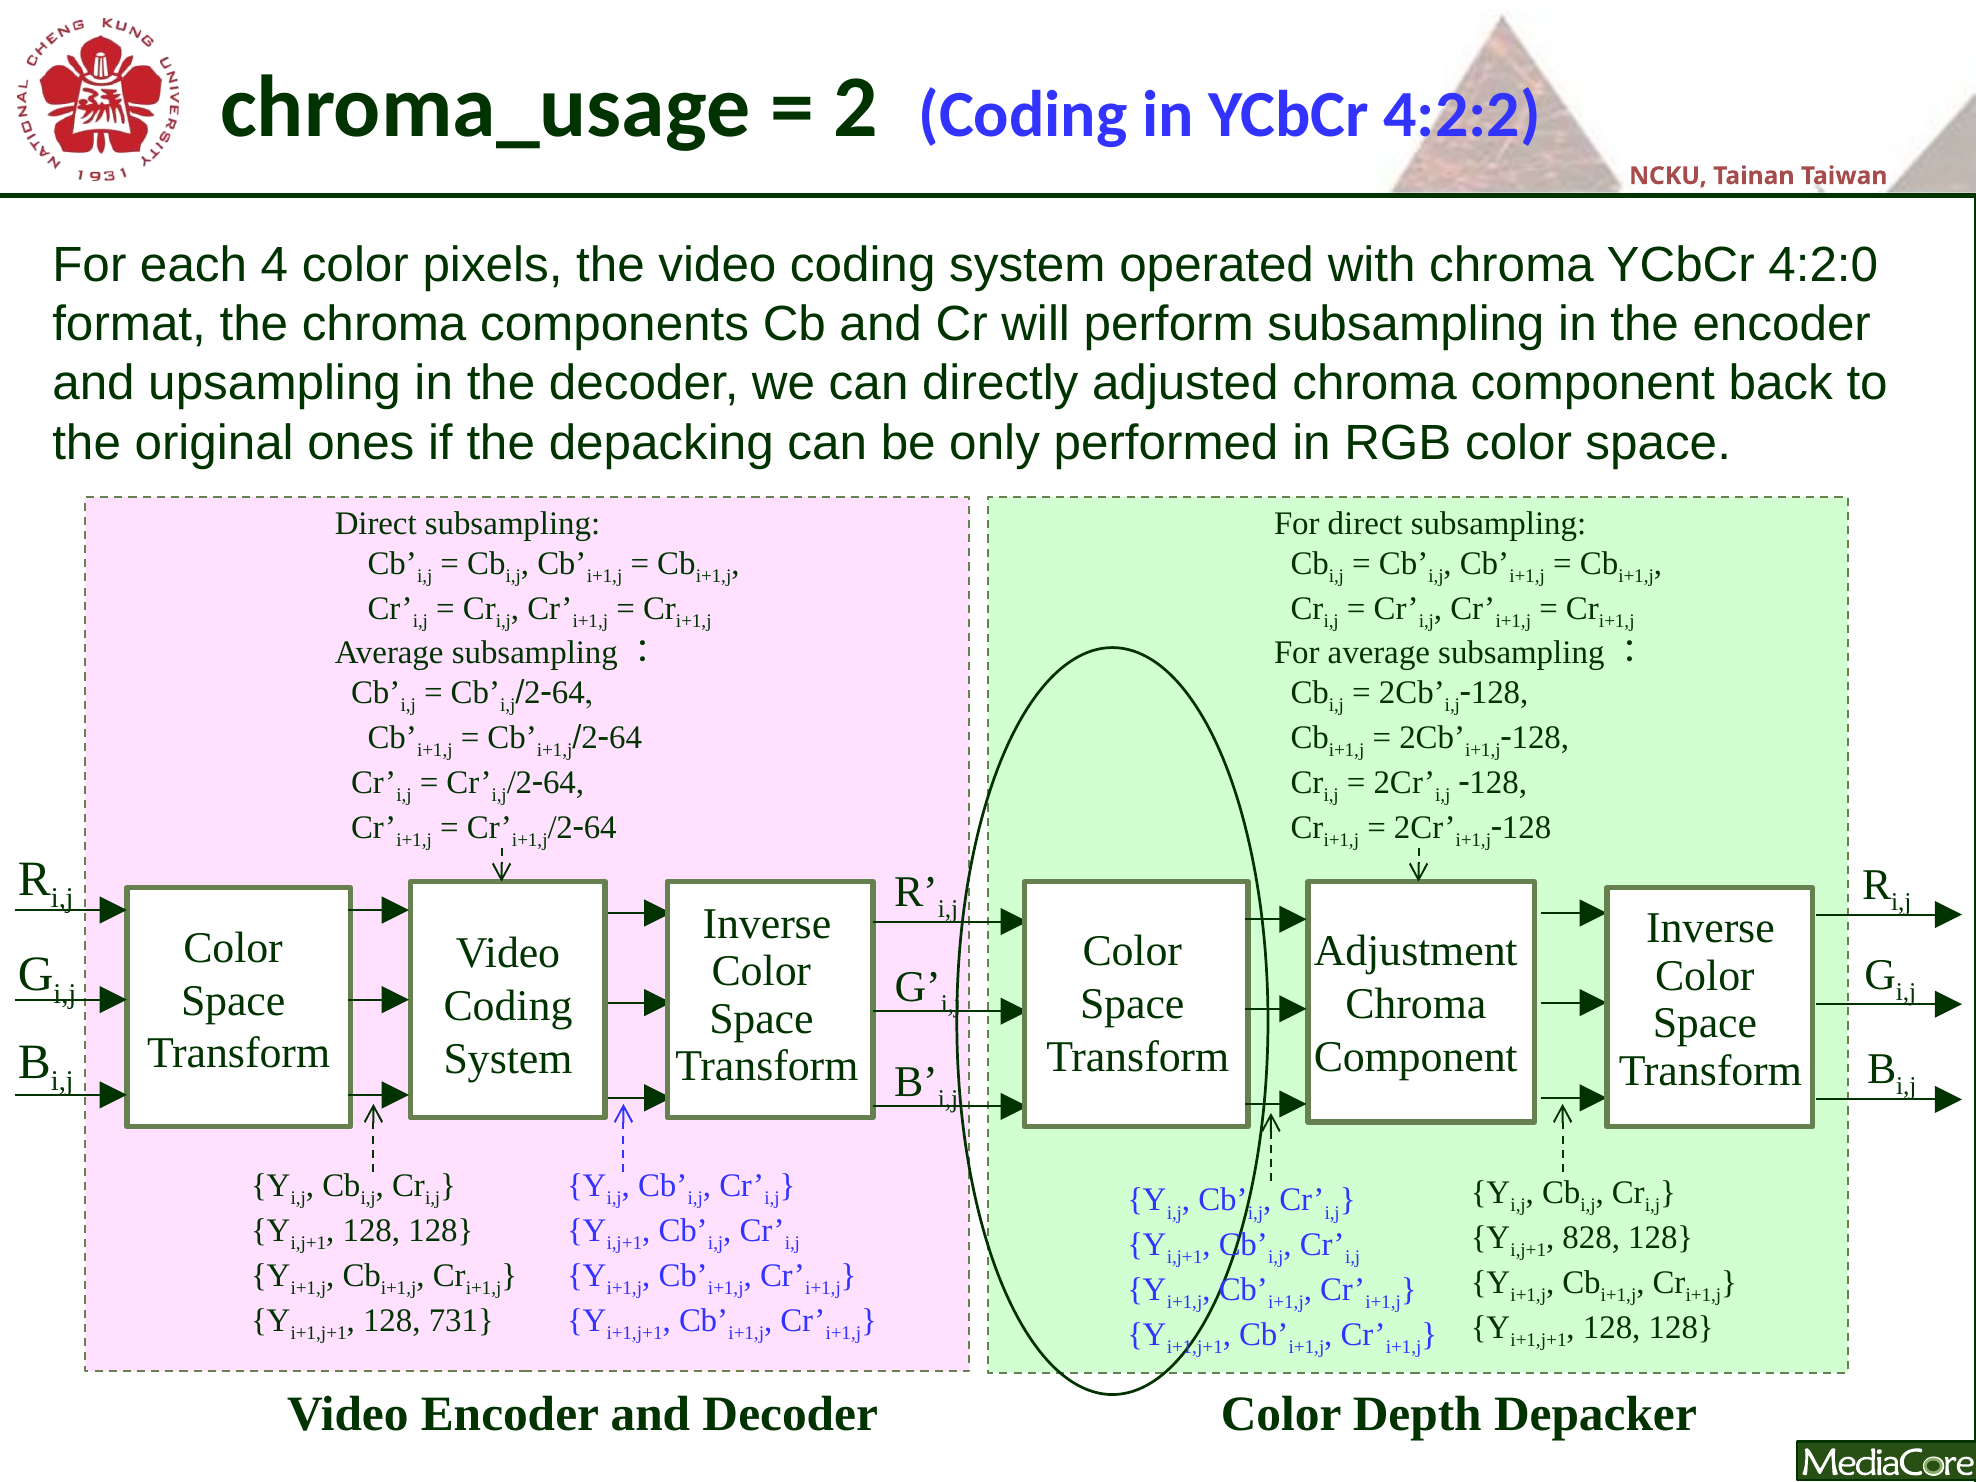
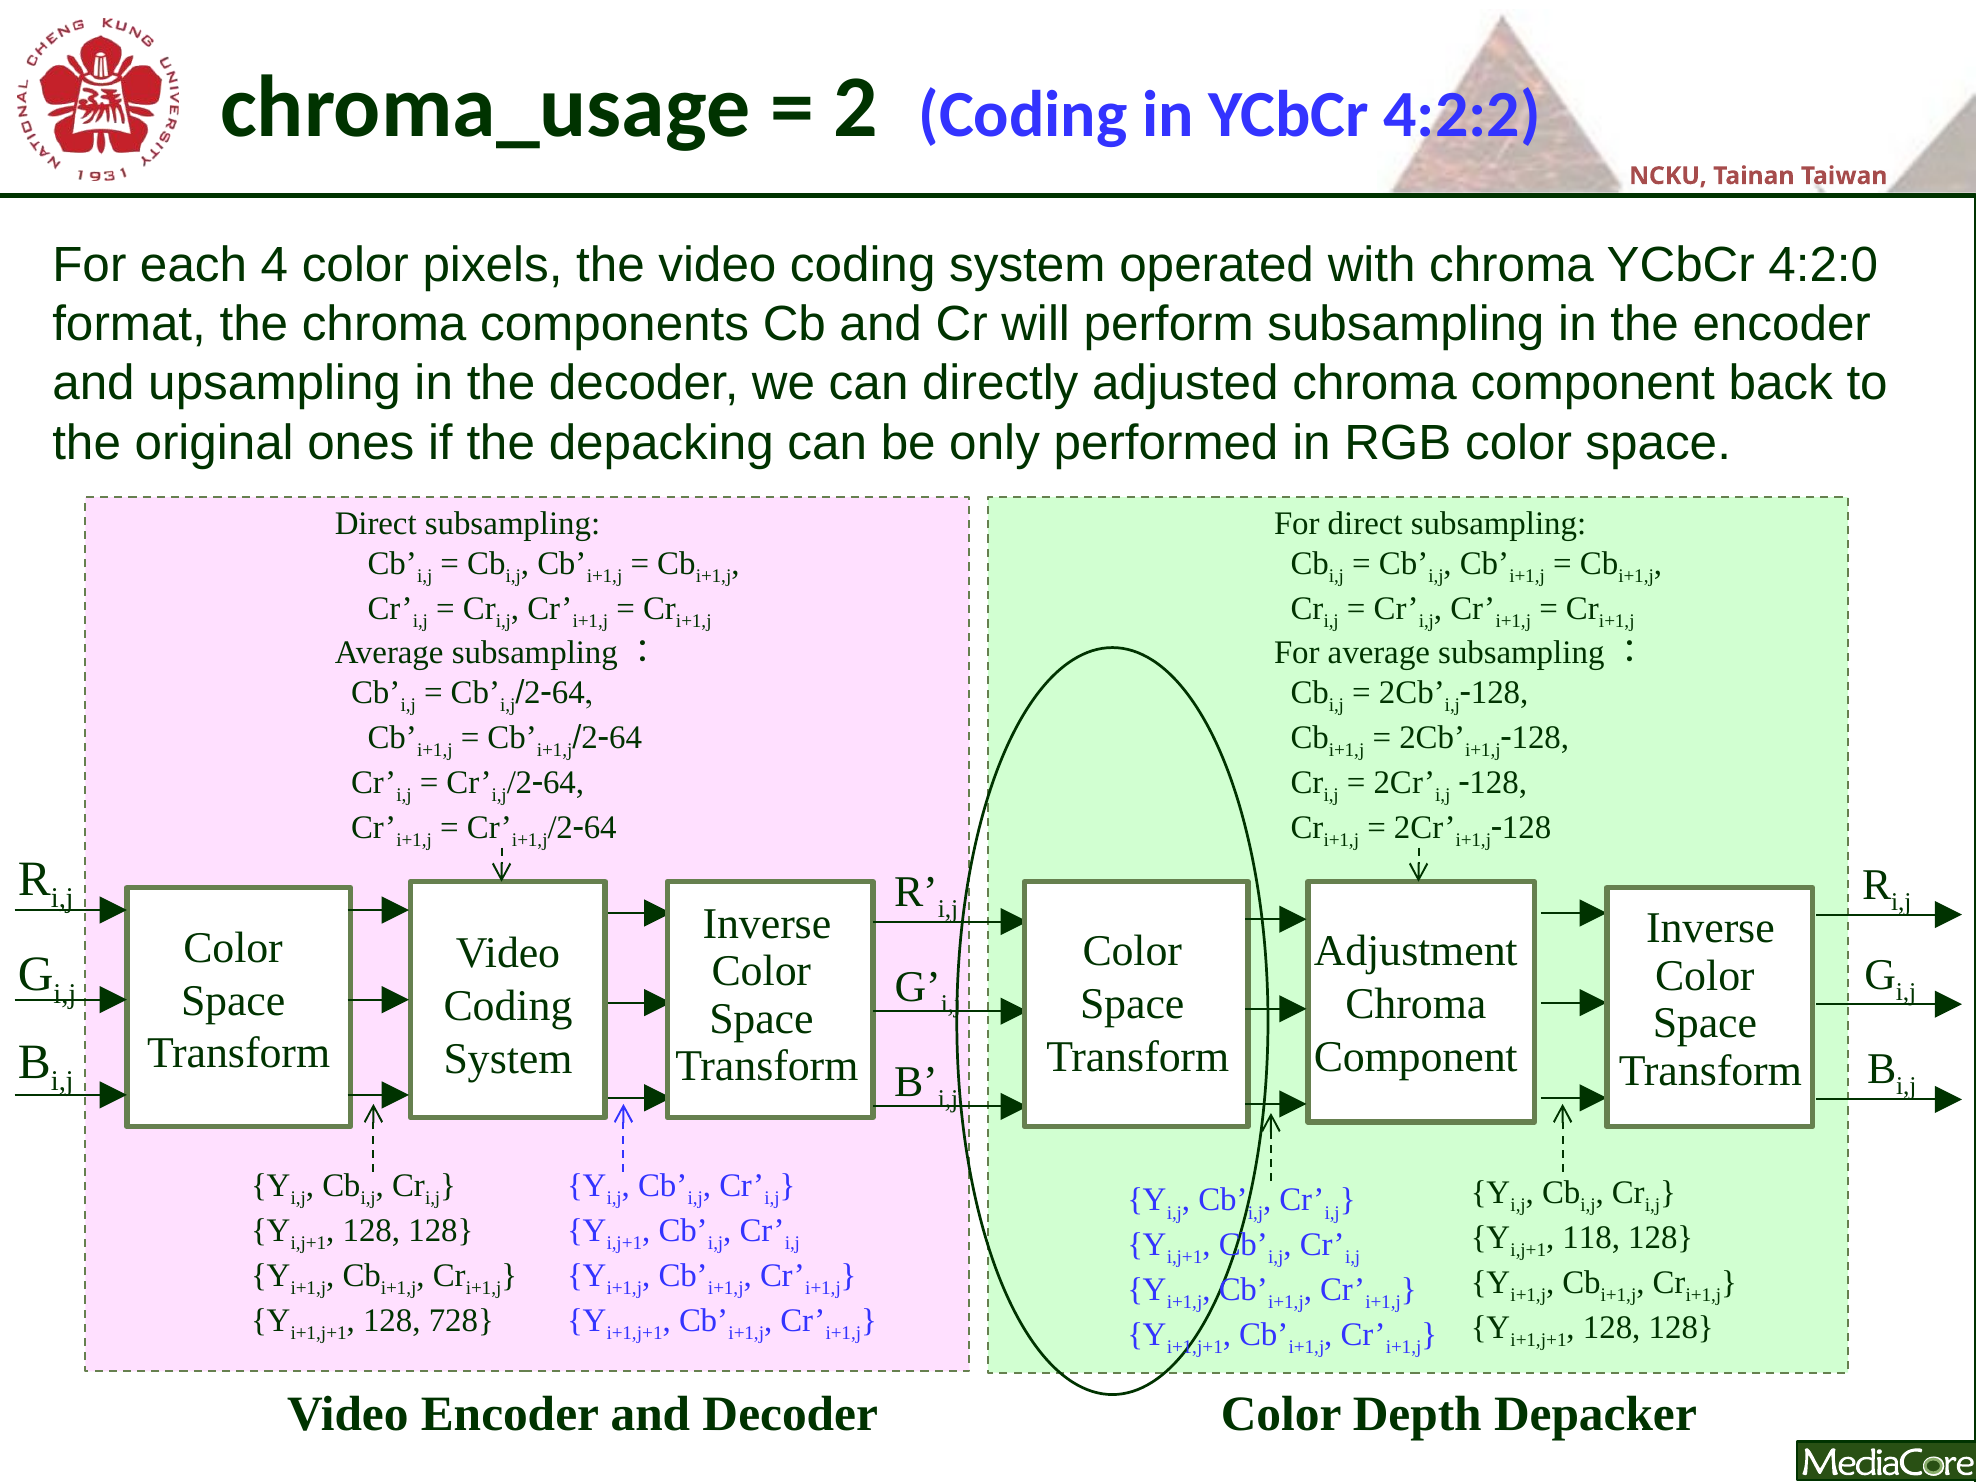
828: 828 -> 118 (1591, 1238)
731: 731 -> 728 (461, 1320)
